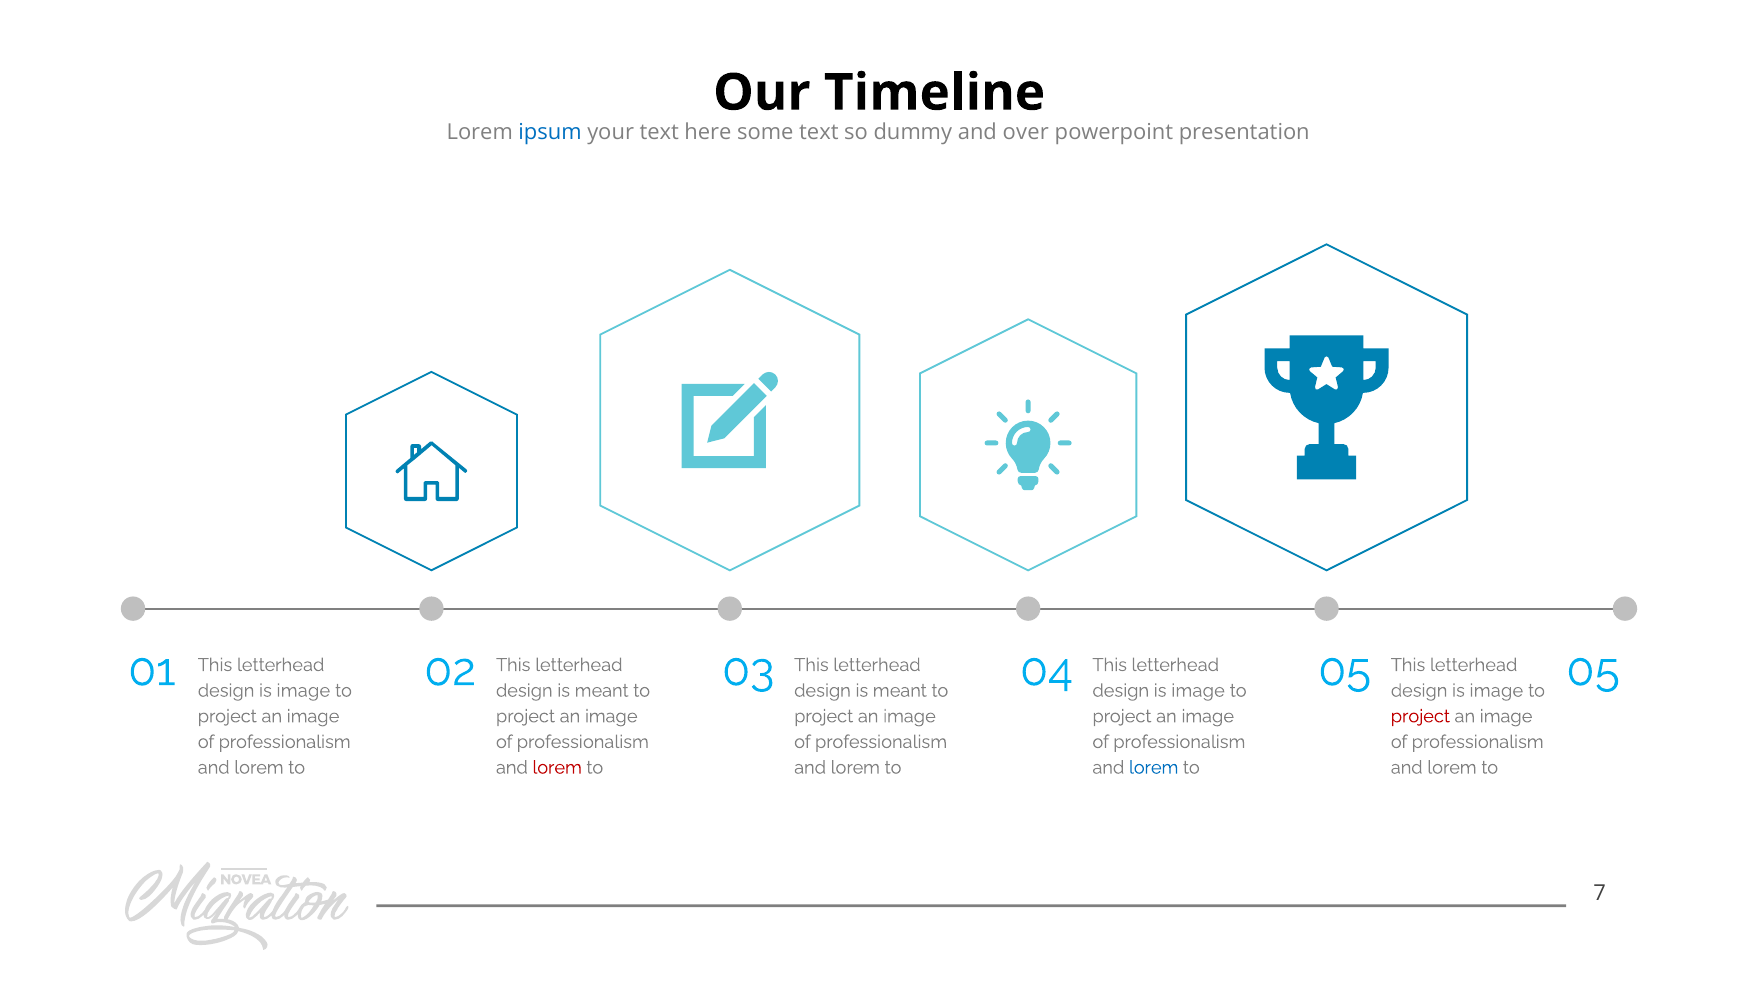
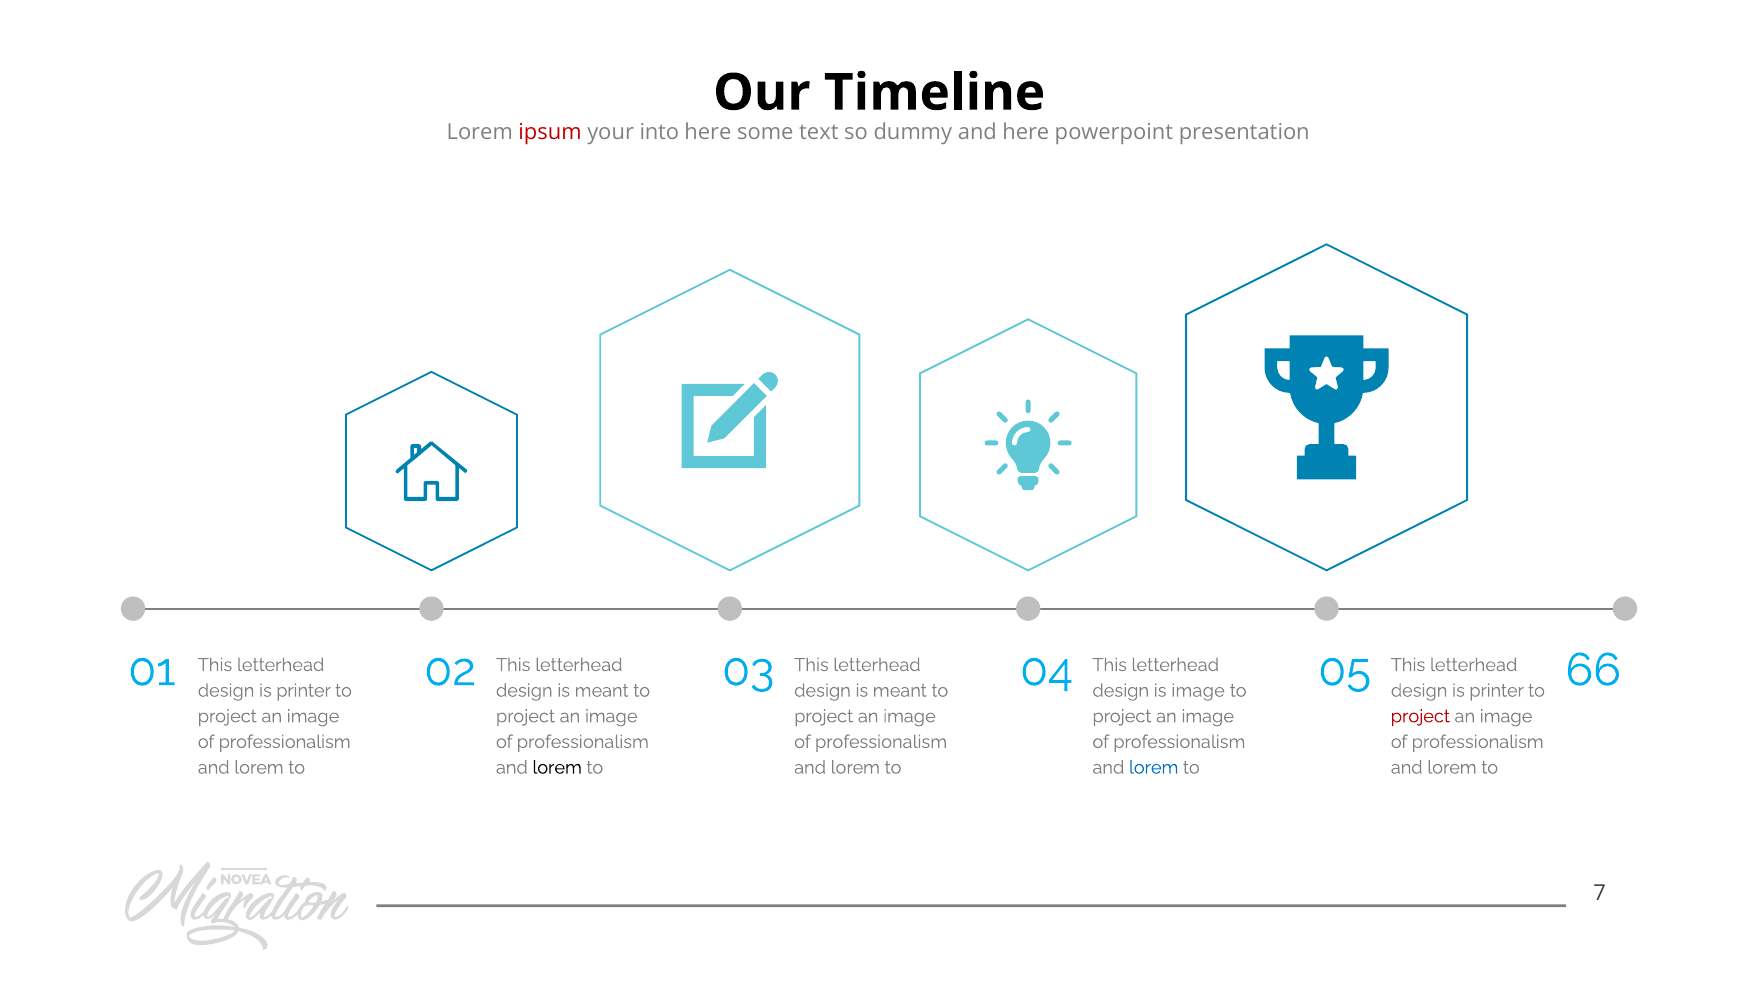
ipsum colour: blue -> red (550, 132)
your text: text -> into (659, 132)
and over: over -> here (1026, 132)
05 05: 05 -> 66 (1593, 670)
image: image -> printer (304, 691)
image: image -> printer (1497, 691)
lorem colour: red -> black (557, 767)
